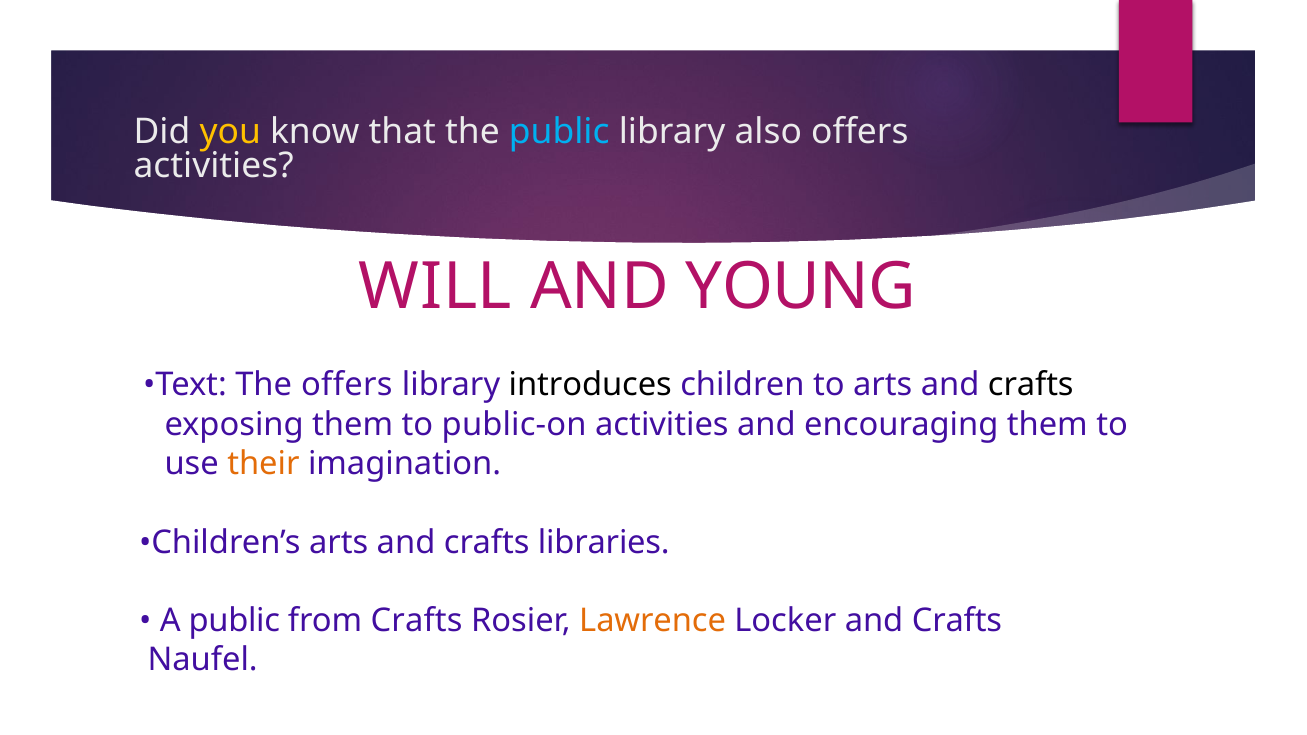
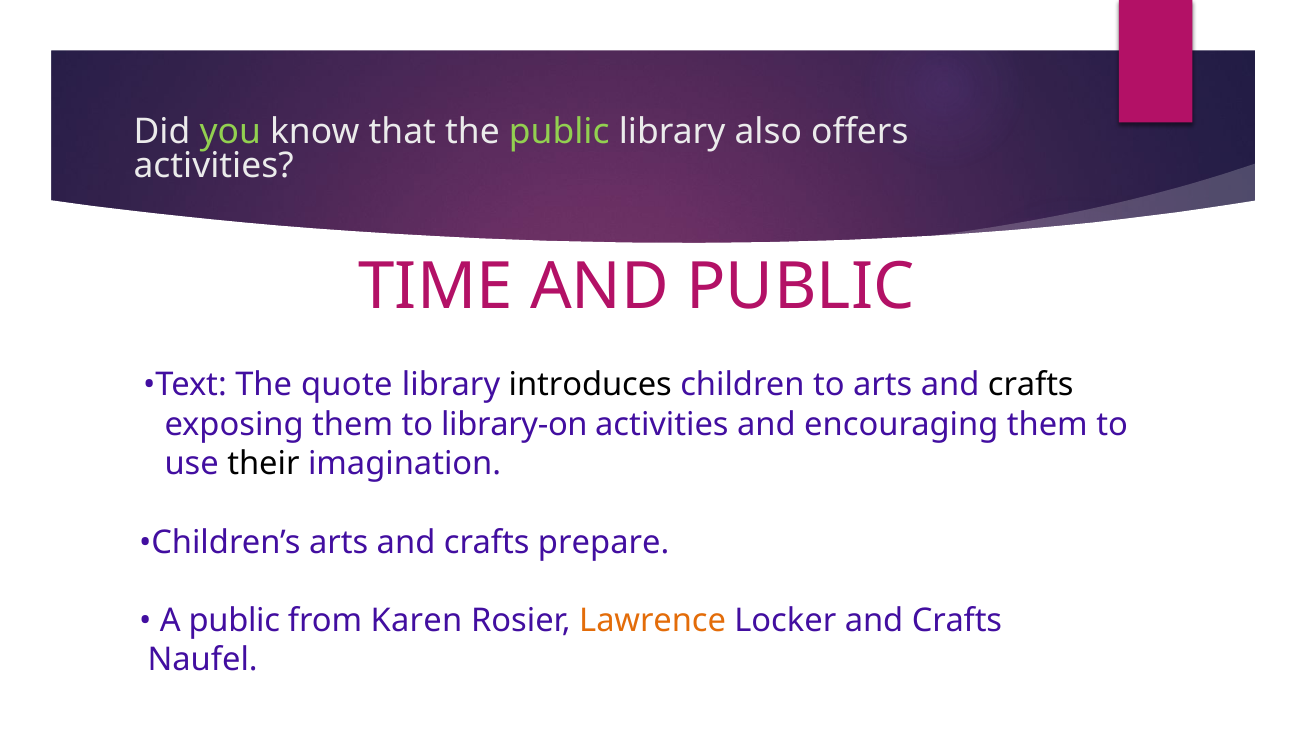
you colour: yellow -> light green (230, 132)
public colour: light blue -> light green (559, 132)
WILL: WILL -> TIME (436, 287)
AND YOUNG: YOUNG -> PUBLIC (801, 287)
The offers: offers -> quote (347, 384)
public-on: public-on -> library-on (514, 425)
their colour: orange -> black (263, 464)
libraries: libraries -> prepare (604, 542)
from Crafts: Crafts -> Karen (417, 621)
